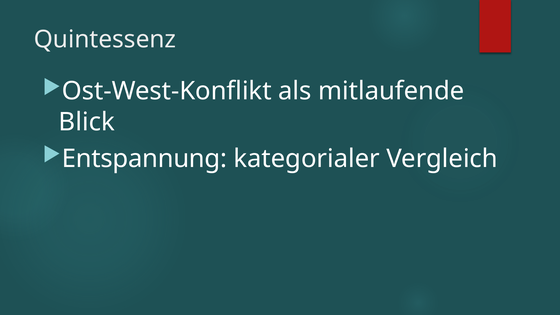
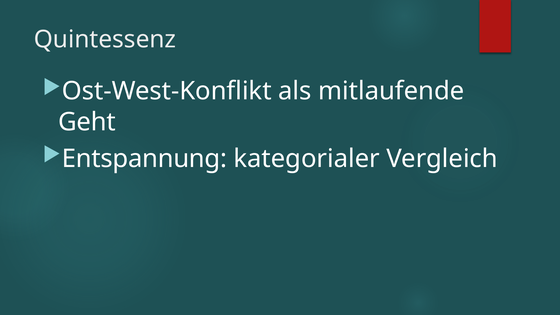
Blick: Blick -> Geht (87, 122)
